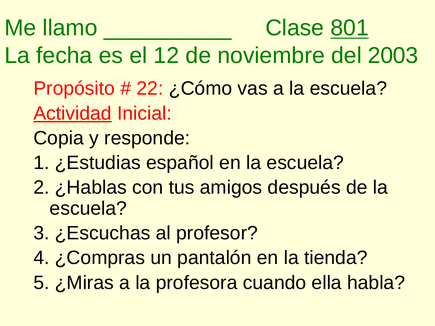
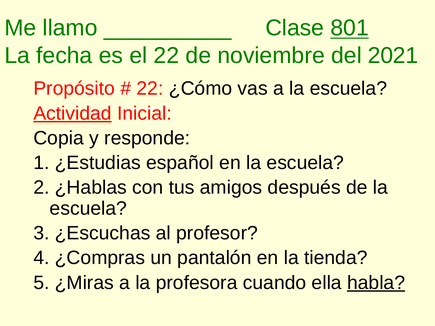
el 12: 12 -> 22 (166, 56)
2003: 2003 -> 2021 (393, 56)
habla underline: none -> present (376, 283)
